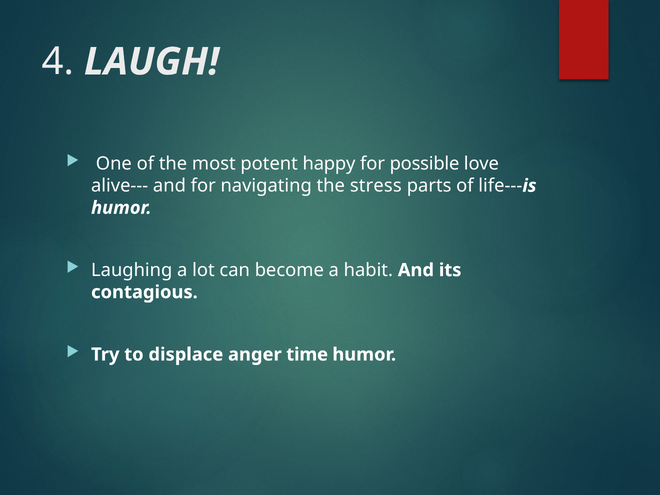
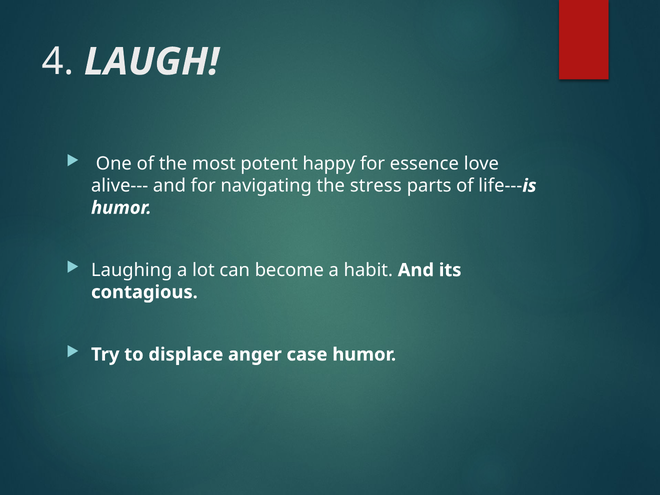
possible: possible -> essence (424, 164)
time: time -> case (307, 355)
